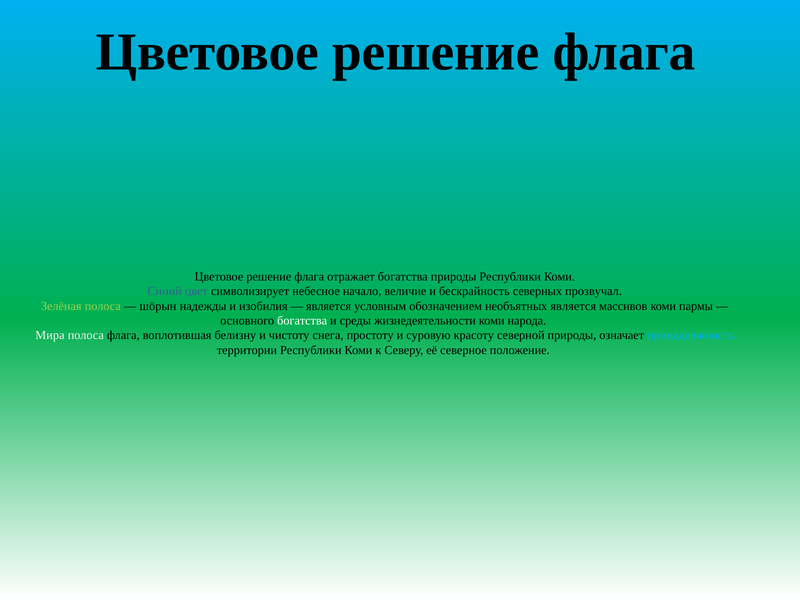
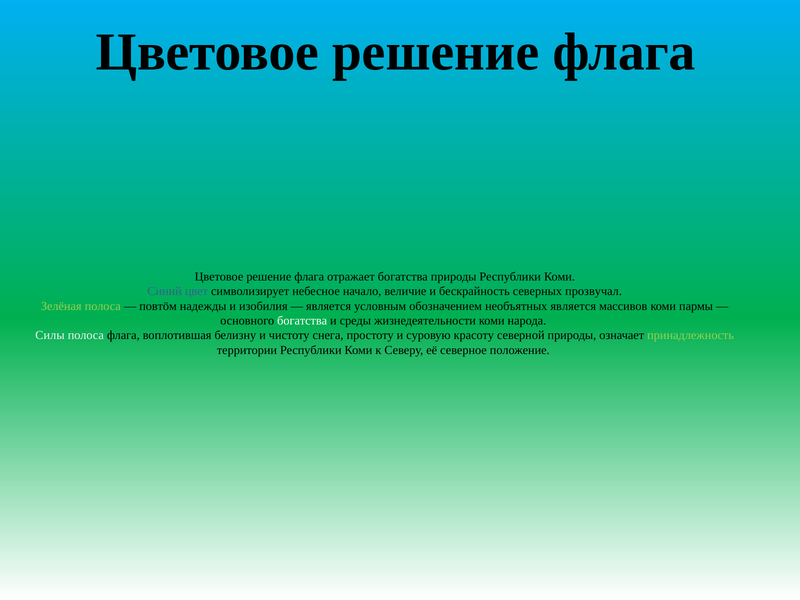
шöрын: шöрын -> повтöм (158, 306)
Мира: Мира -> Силы (50, 335)
принадлежность colour: light blue -> light green (691, 335)
